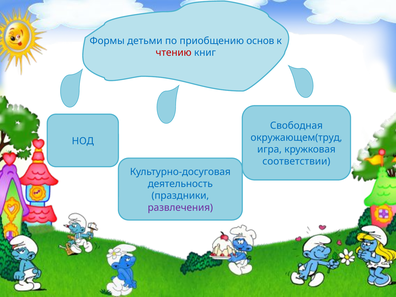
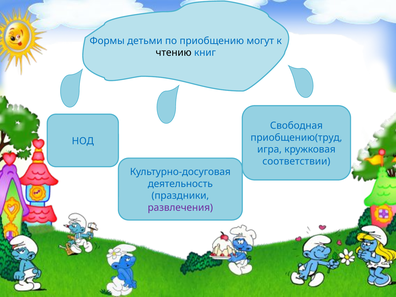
основ: основ -> могут (260, 41)
чтению colour: red -> black (174, 53)
окружающем(труд: окружающем(труд -> приобщению(труд (296, 138)
